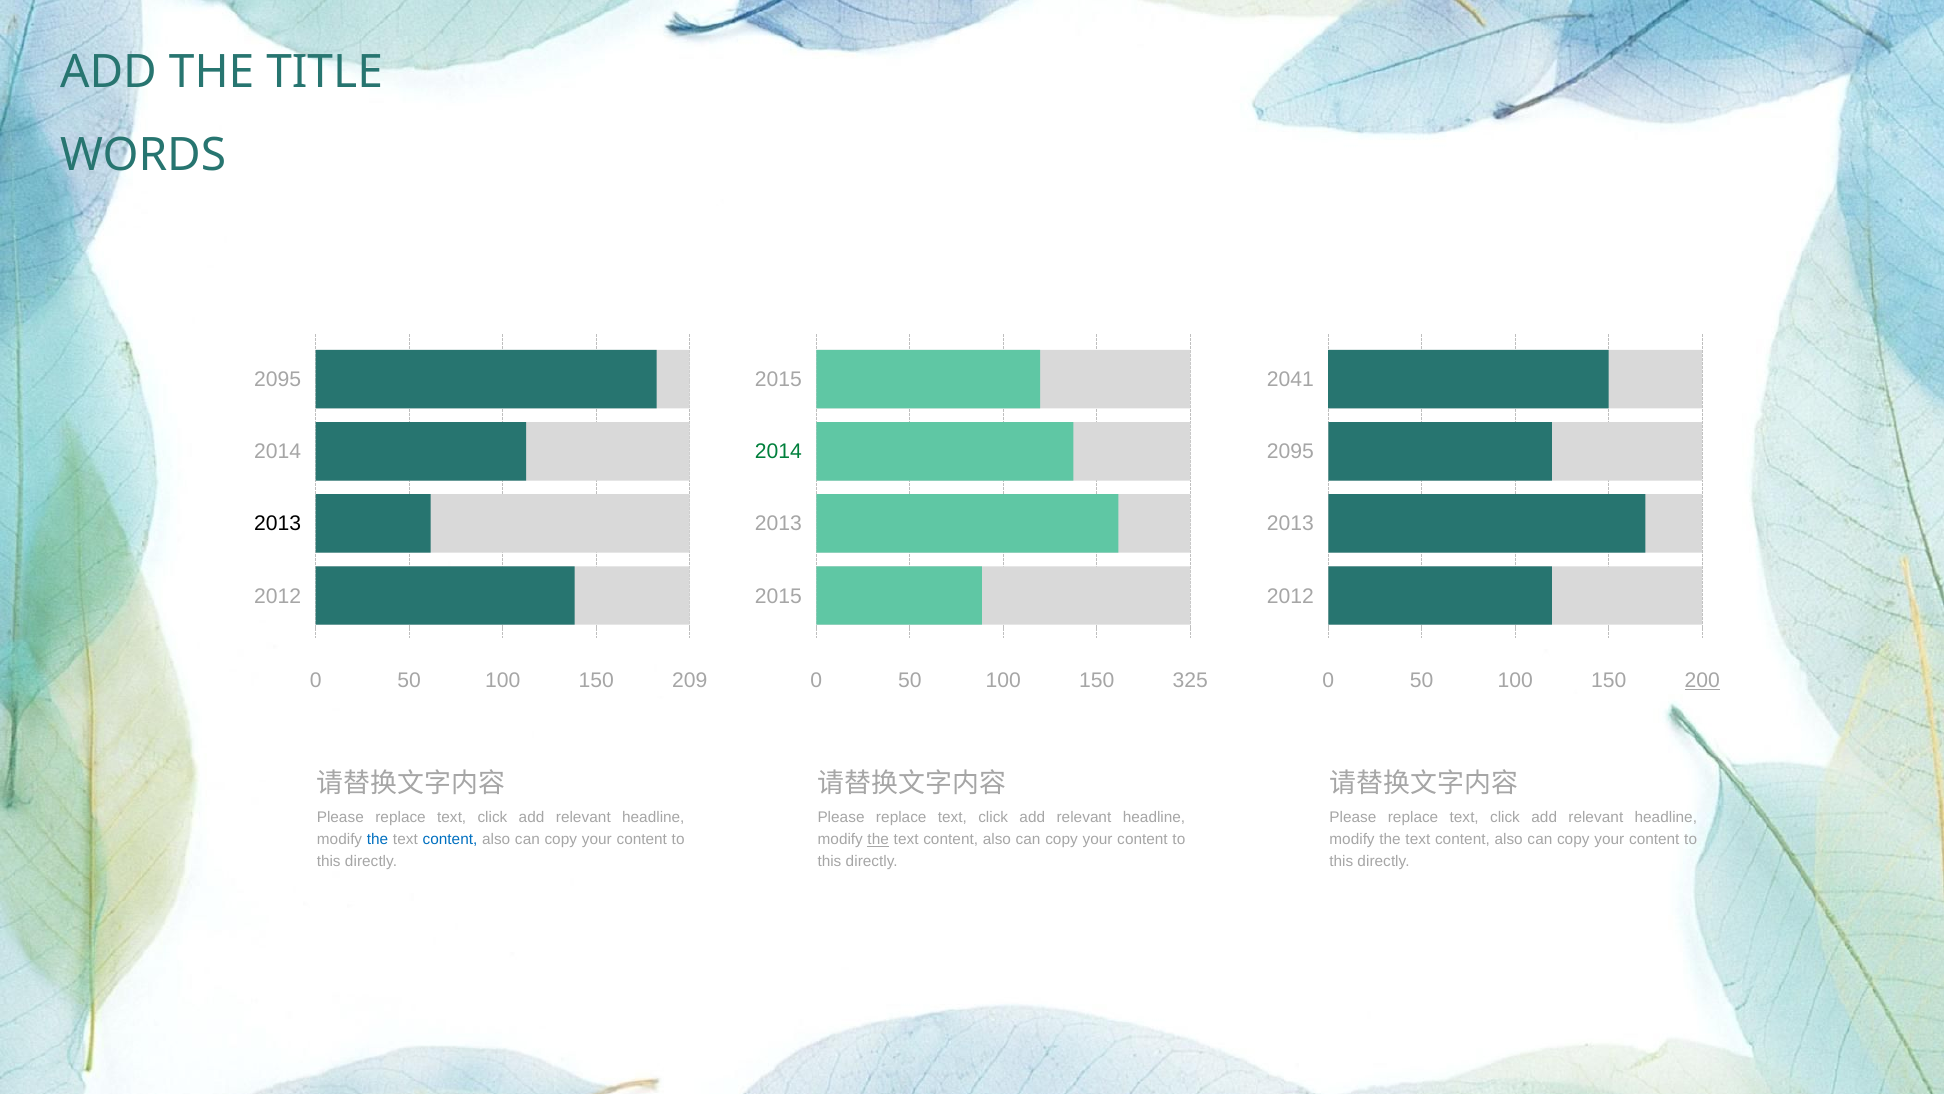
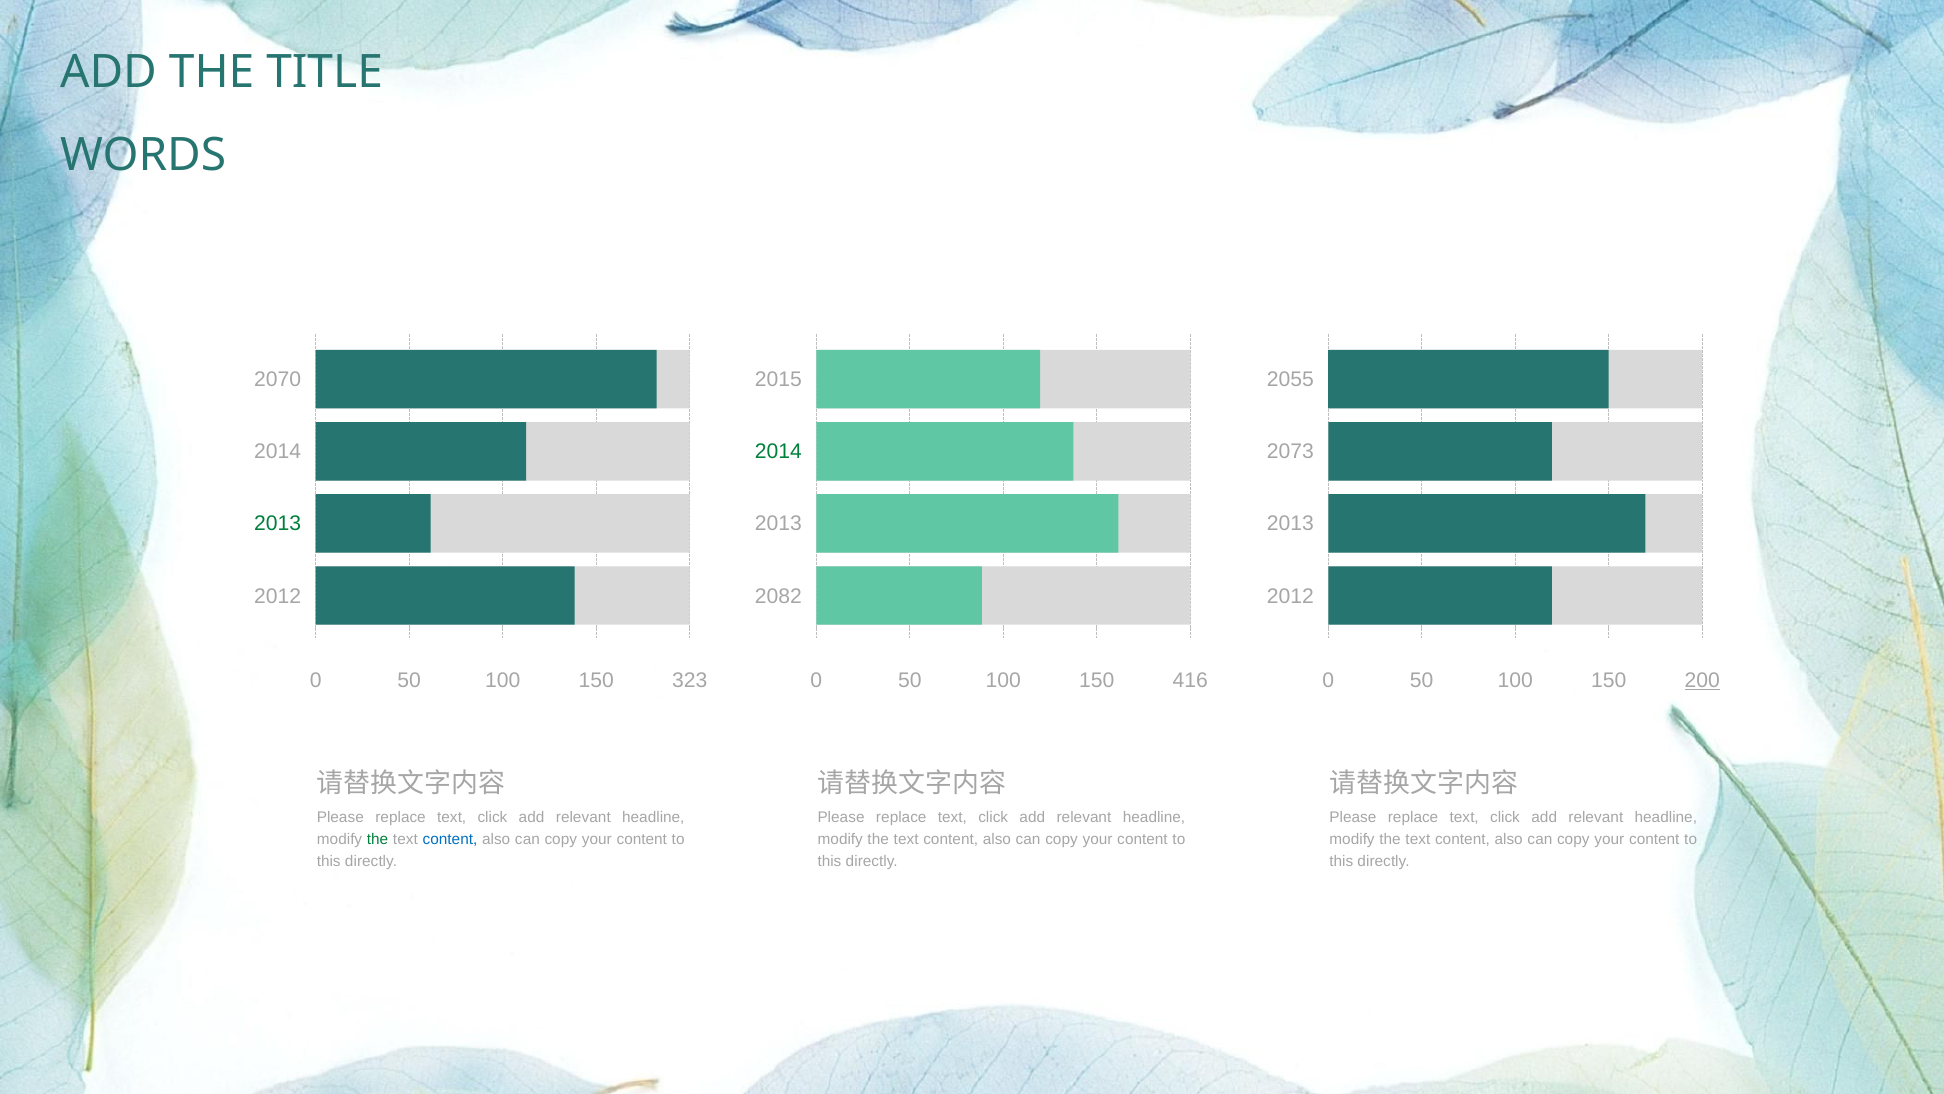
2095: 2095 -> 2070 (278, 380)
2041: 2041 -> 2055 (1290, 380)
2095: 2095 -> 2073 (1290, 452)
2013 colour: black -> green (278, 524)
2015: 2015 -> 2082 (778, 596)
209: 209 -> 323 (690, 680)
325: 325 -> 416 (1190, 680)
the colour: blue -> green (377, 839)
the underline: present -> none (878, 839)
